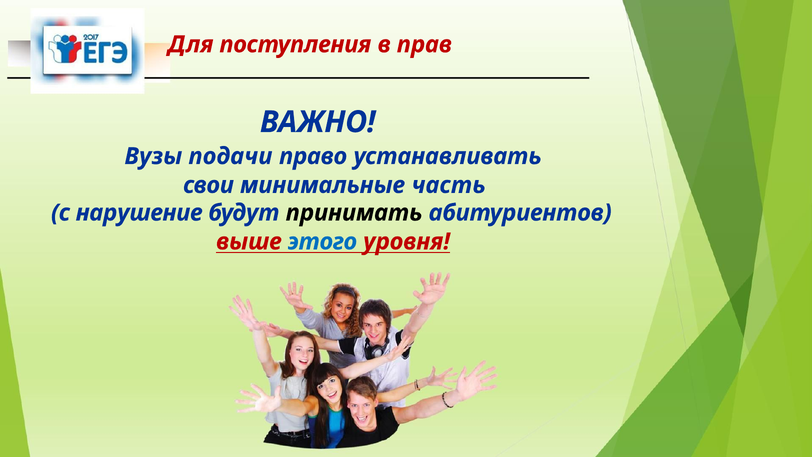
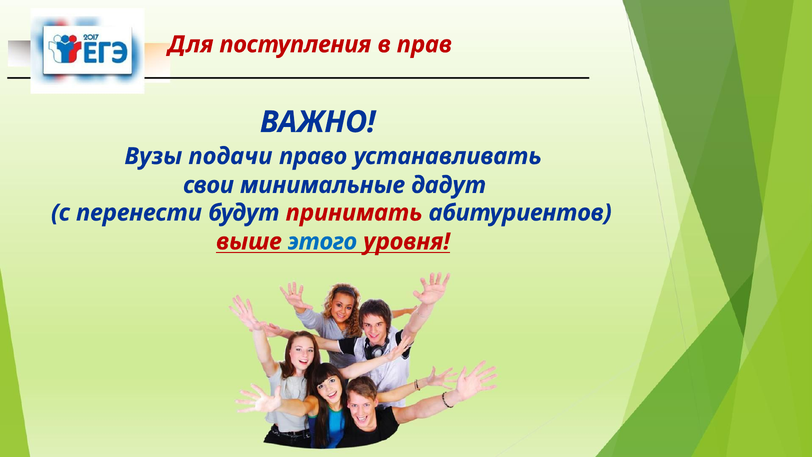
часть: часть -> дадут (449, 185)
нарушение: нарушение -> перенести (139, 213)
принимать colour: black -> red (354, 213)
